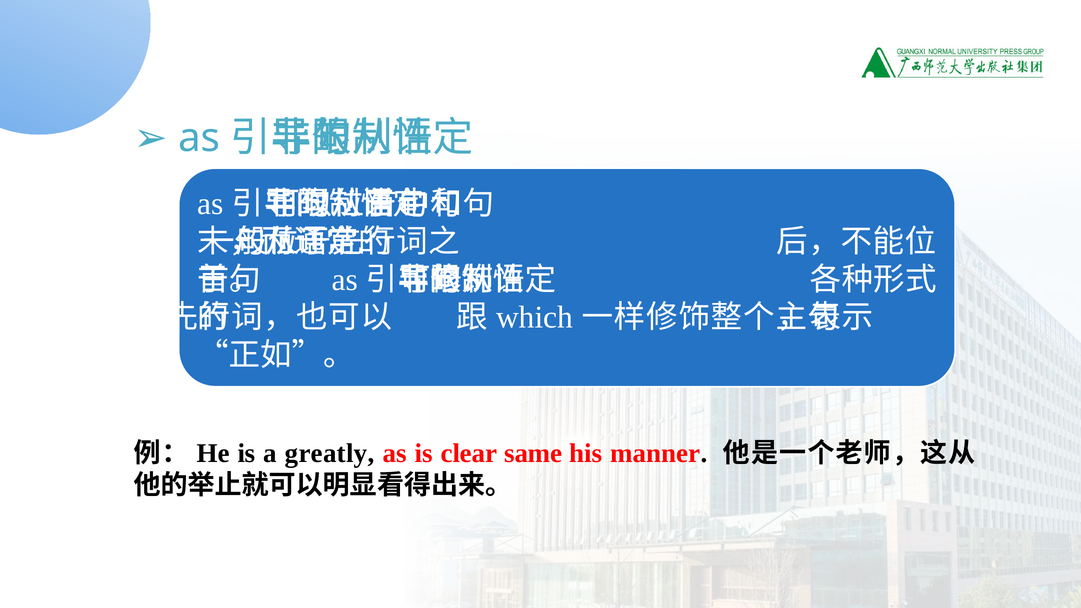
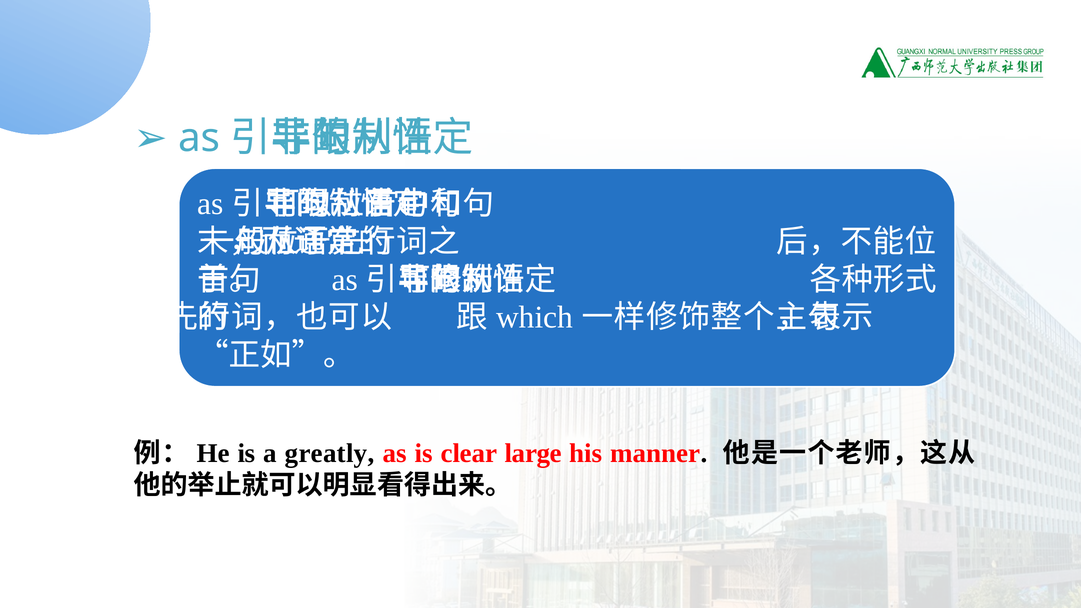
same: same -> large (533, 453)
